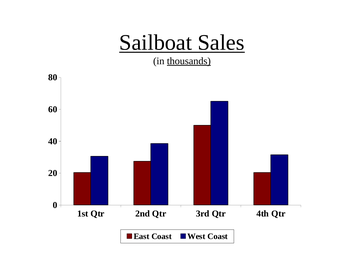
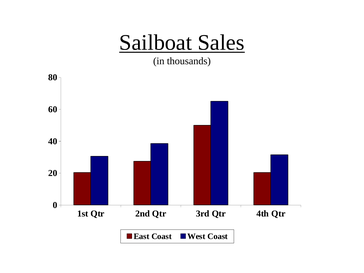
thousands underline: present -> none (189, 61)
